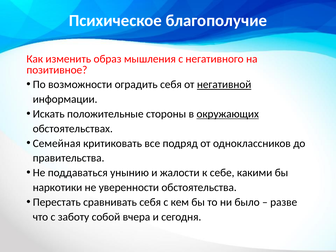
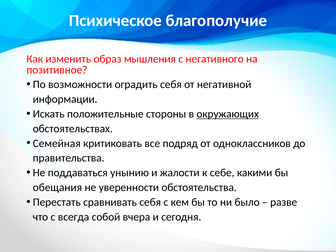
негативной underline: present -> none (224, 84)
наркотики: наркотики -> обещания (57, 187)
заботу: заботу -> всегда (74, 217)
